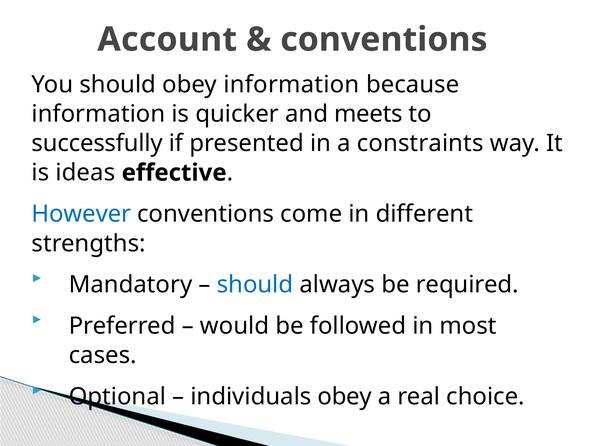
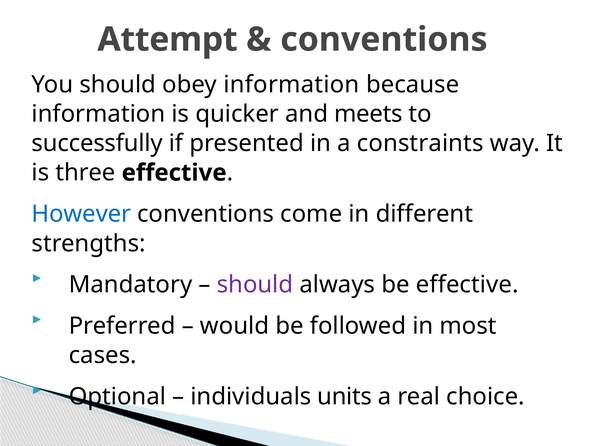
Account: Account -> Attempt (167, 40)
ideas: ideas -> three (85, 173)
should colour: blue -> purple (255, 285)
be required: required -> effective (467, 285)
individuals obey: obey -> units (345, 397)
